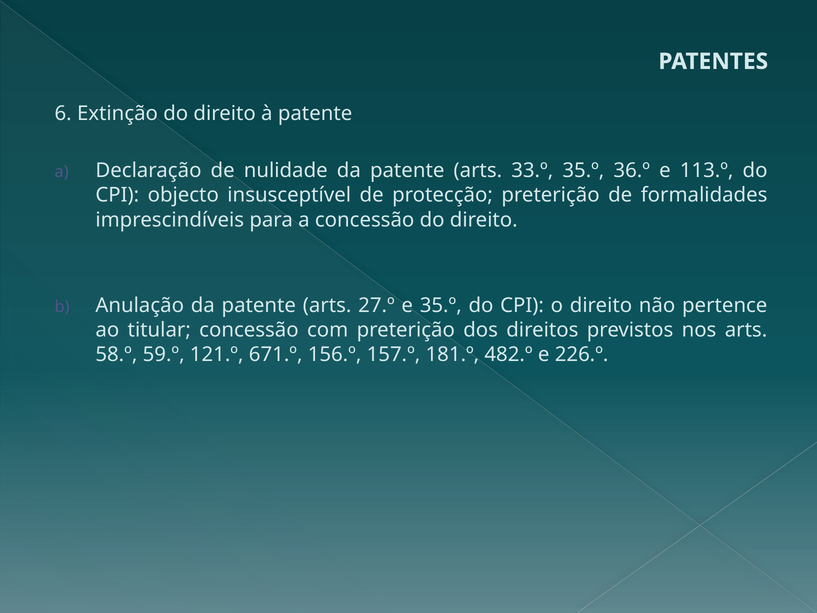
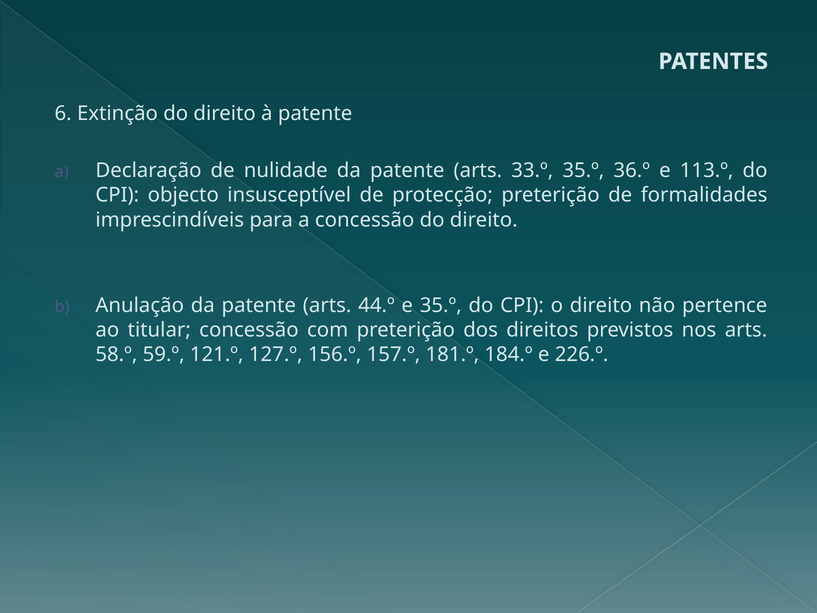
27.º: 27.º -> 44.º (376, 305)
671.º: 671.º -> 127.º (276, 354)
482.º: 482.º -> 184.º (509, 354)
